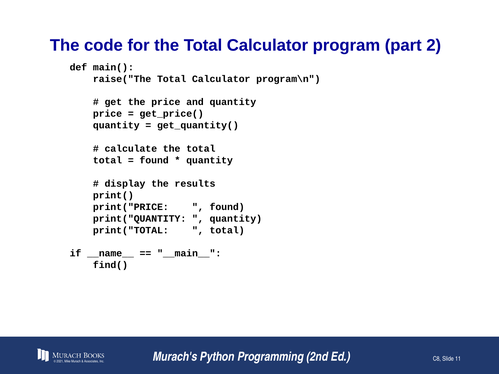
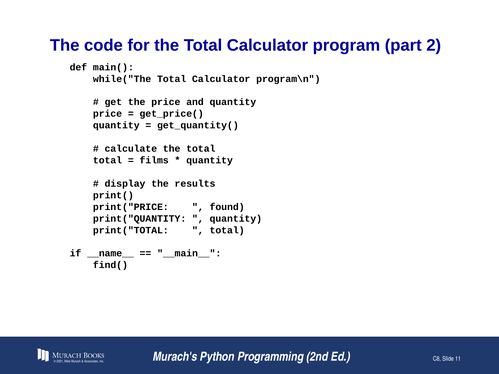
raise("The: raise("The -> while("The (122, 79)
found: found -> films (154, 160)
